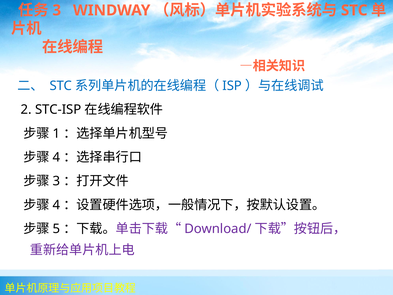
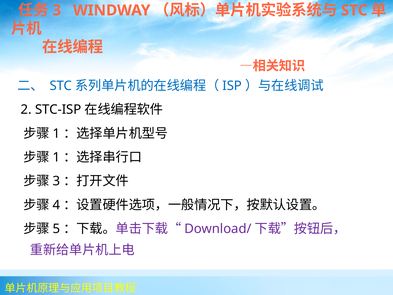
4: 4 -> 1 (56, 157)
